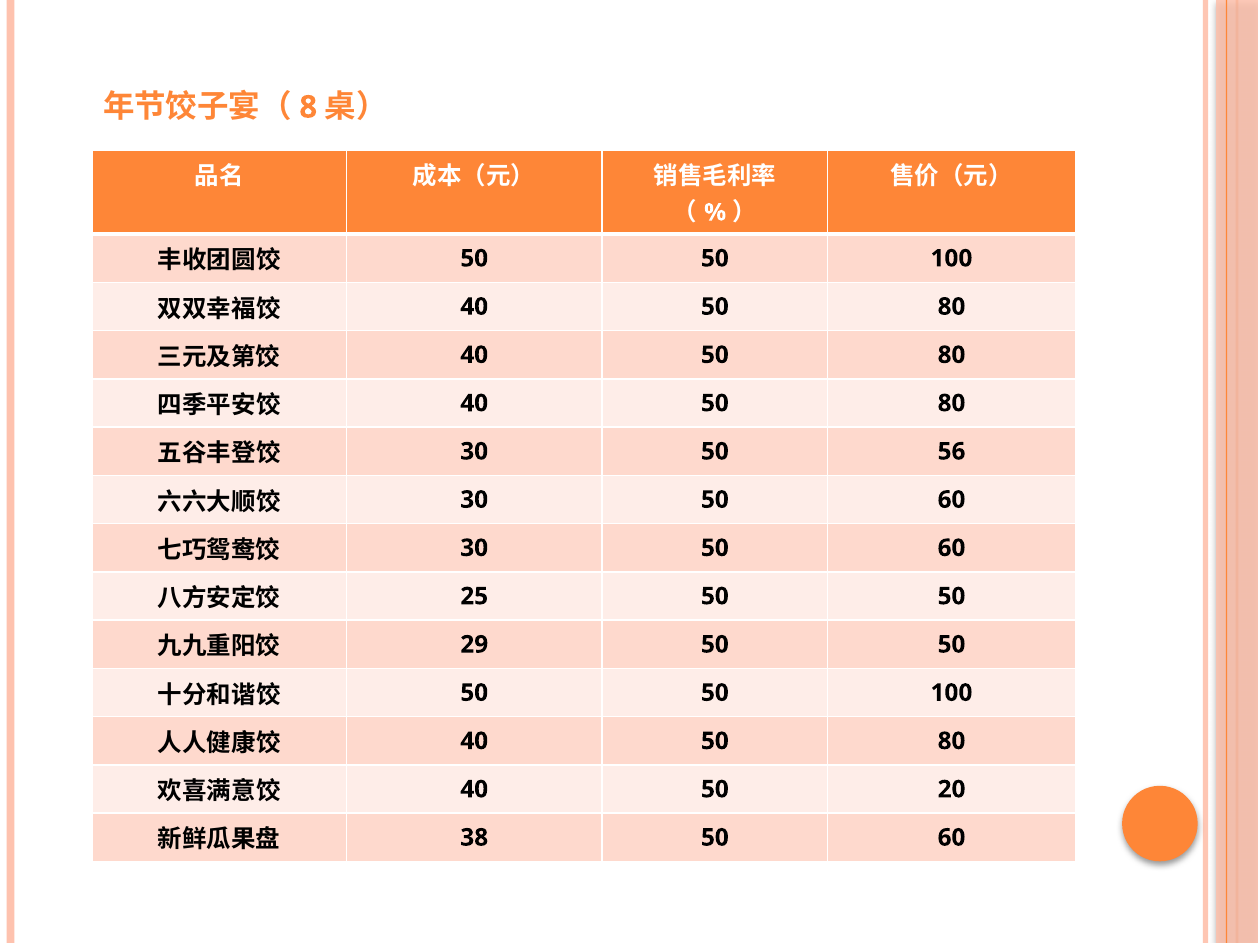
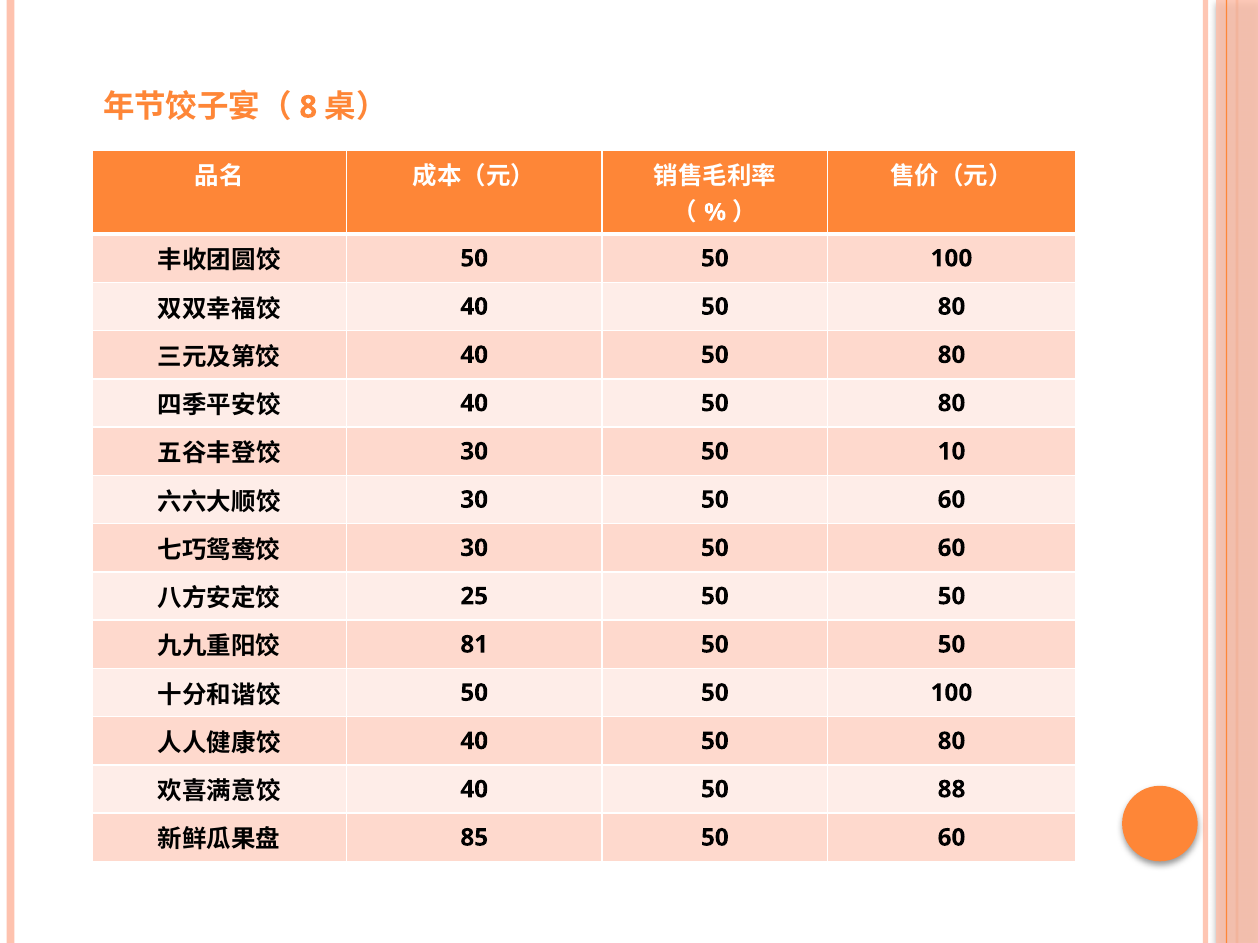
56: 56 -> 10 (952, 452)
29: 29 -> 81 (474, 645)
20: 20 -> 88 (952, 790)
38: 38 -> 85 (474, 838)
